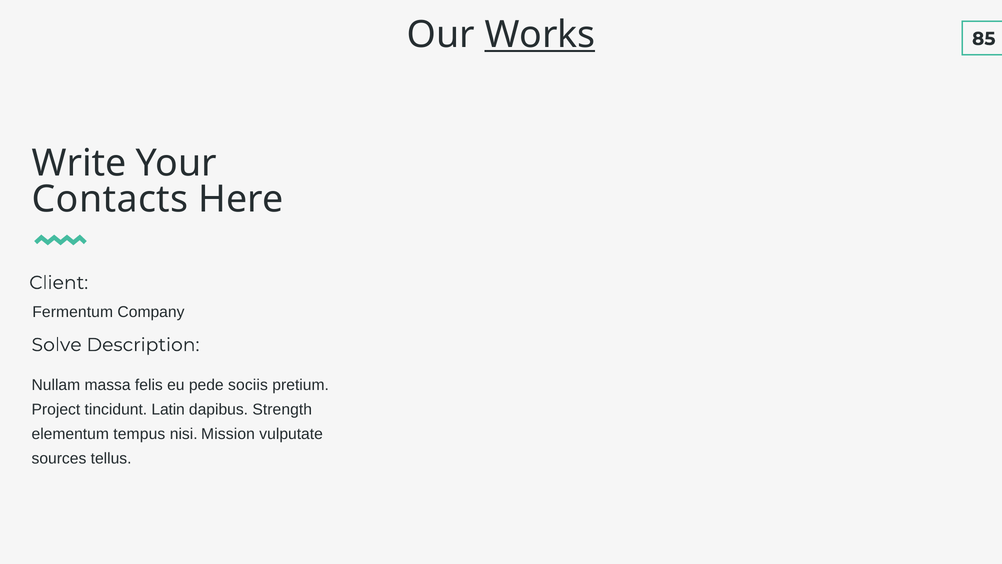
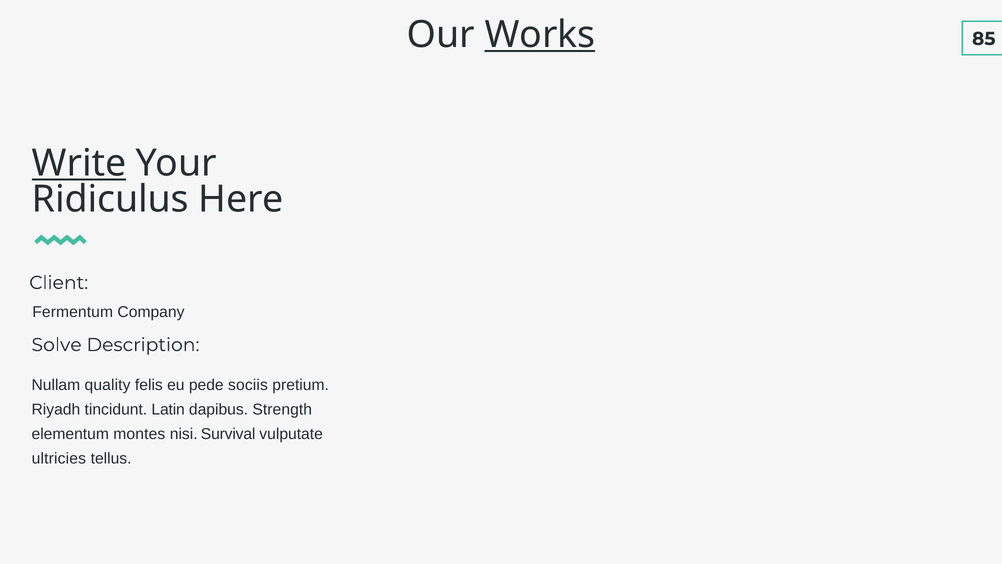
Write underline: none -> present (79, 163)
Contacts: Contacts -> Ridiculus (110, 199)
massa: massa -> quality (108, 385)
Project: Project -> Riyadh (56, 409)
tempus: tempus -> montes (139, 434)
Mission: Mission -> Survival (228, 434)
sources: sources -> ultricies (59, 458)
